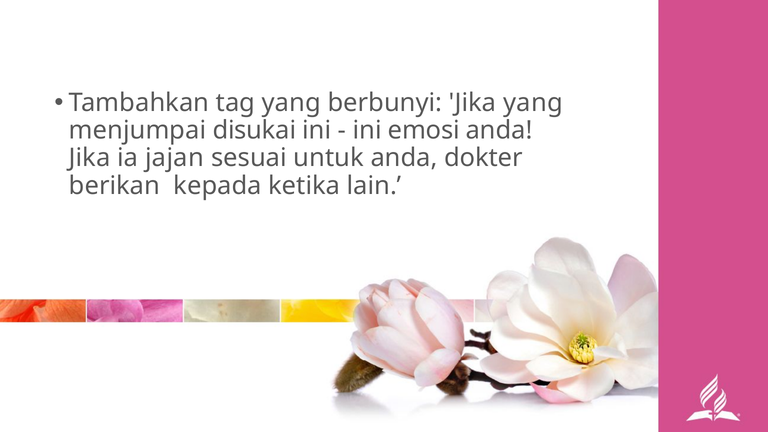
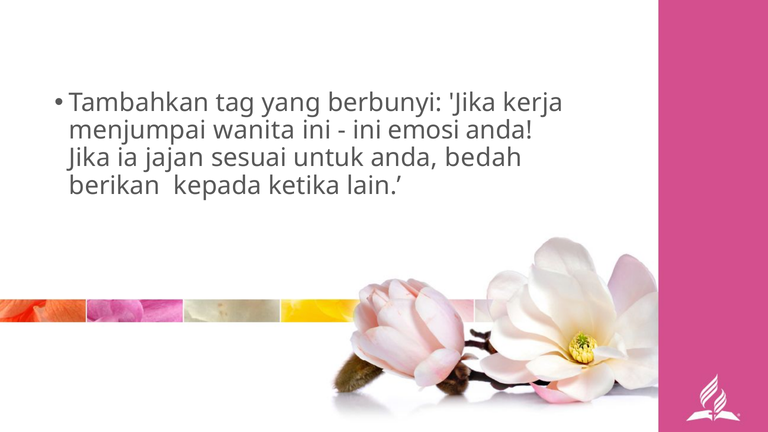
Jika yang: yang -> kerja (533, 103)
disukai: disukai -> wanita (254, 130)
dokter: dokter -> bedah (483, 158)
